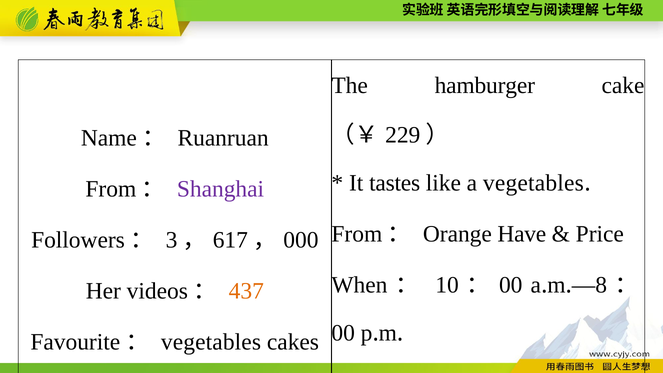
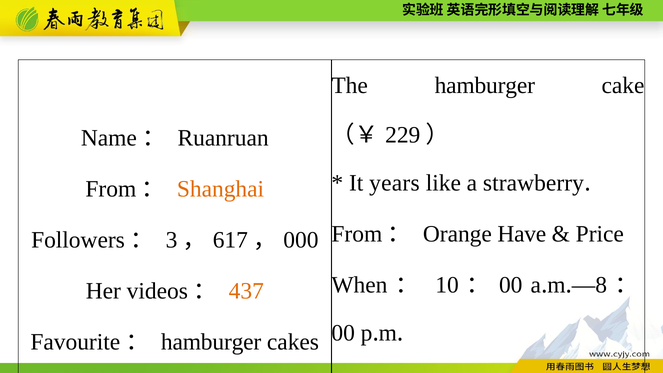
tastes: tastes -> years (394, 183)
a vegetables: vegetables -> strawberry (533, 183)
Shanghai colour: purple -> orange (221, 189)
vegetables: vegetables -> hamburger (211, 342)
